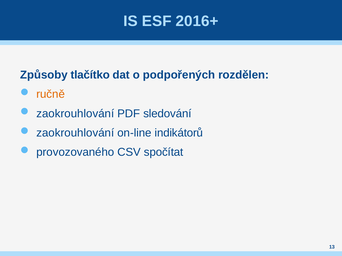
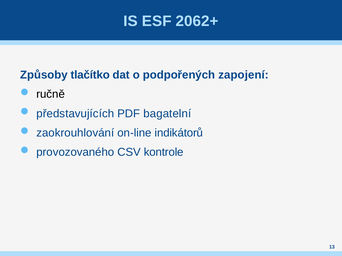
2016+: 2016+ -> 2062+ (197, 21)
rozdělen: rozdělen -> zapojení (244, 75)
ručně colour: orange -> black (51, 94)
zaokrouhlování: zaokrouhlování -> představujících (75, 114)
sledování: sledování -> bagatelní (167, 114)
spočítat: spočítat -> kontrole (164, 153)
